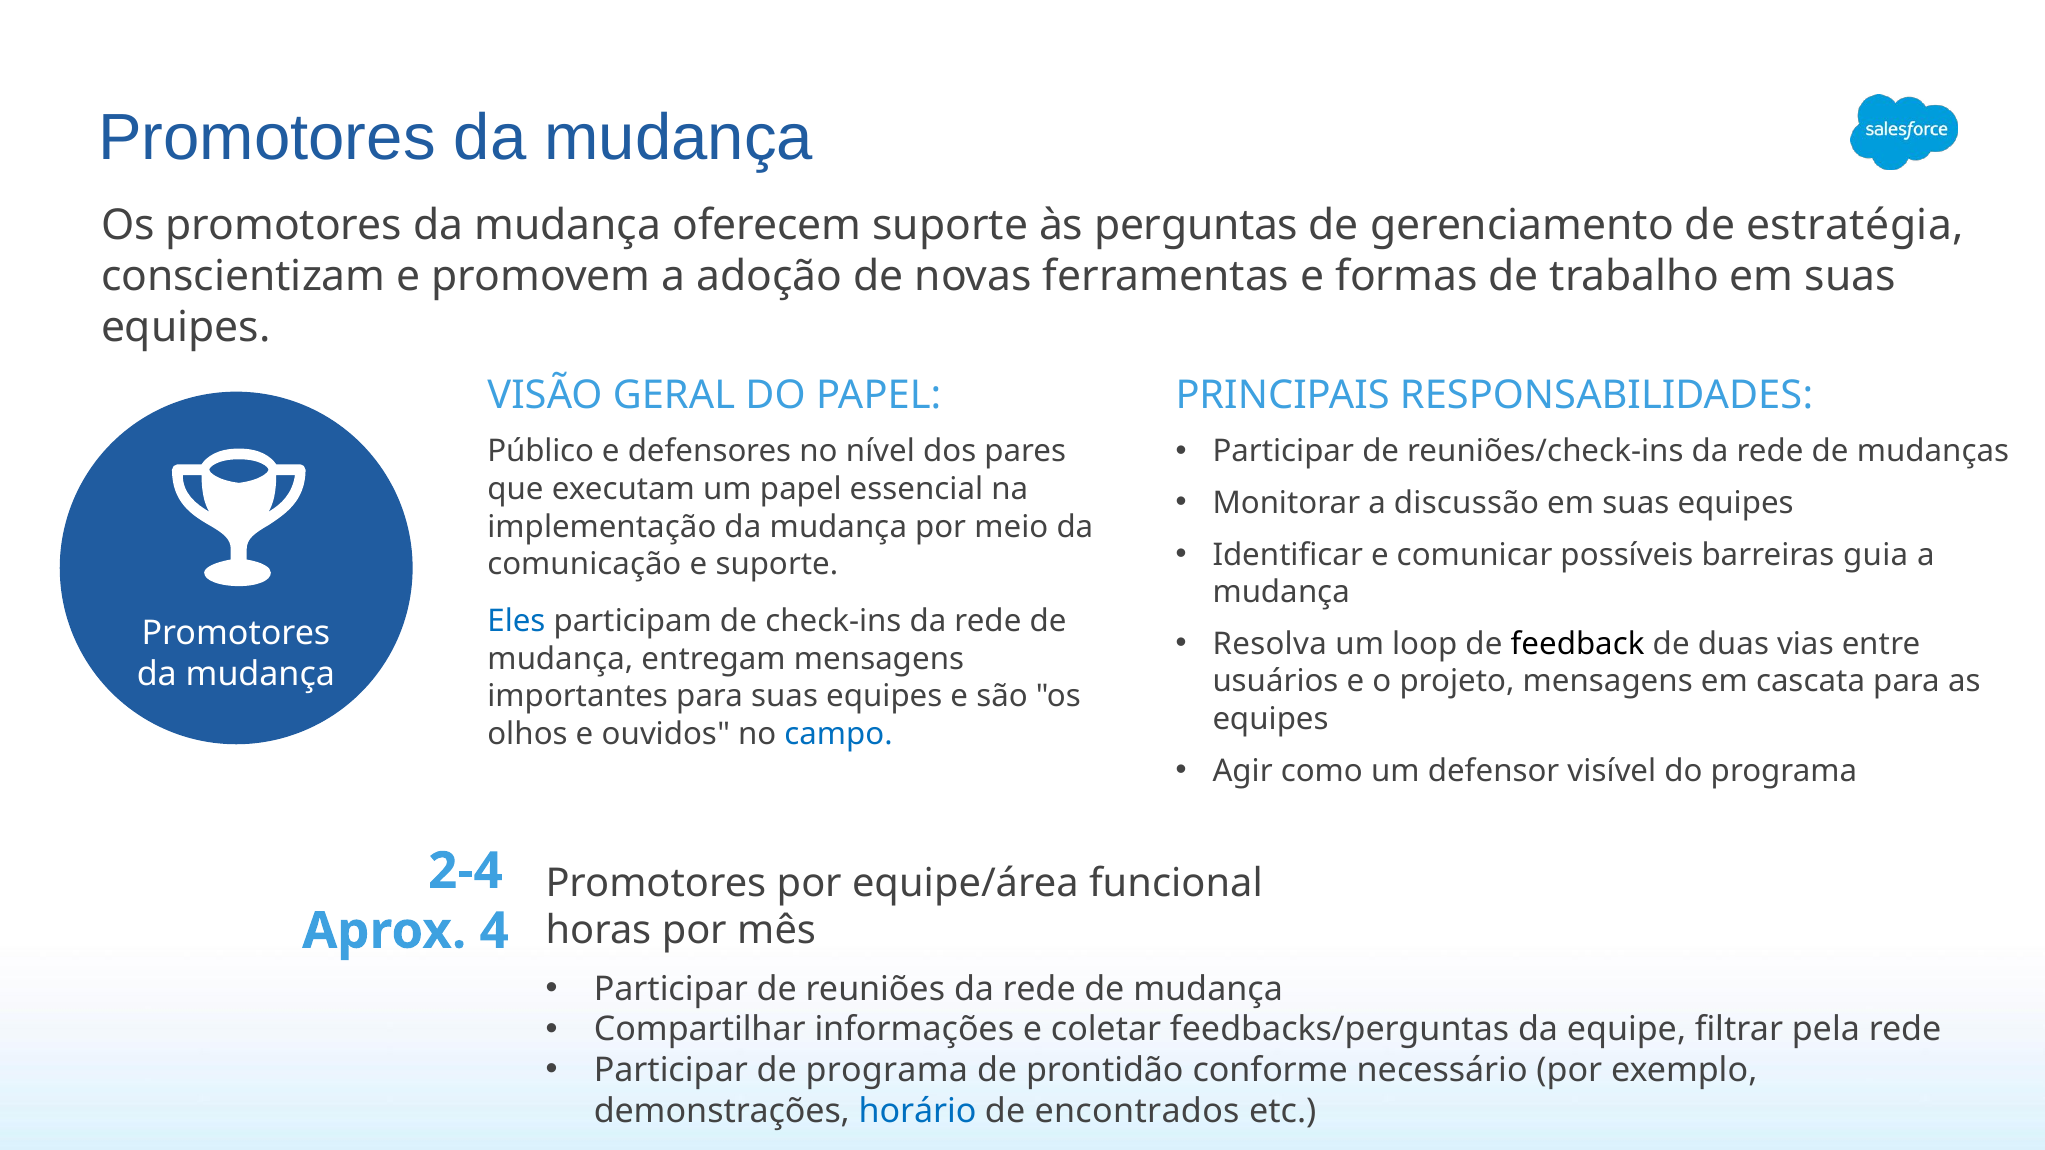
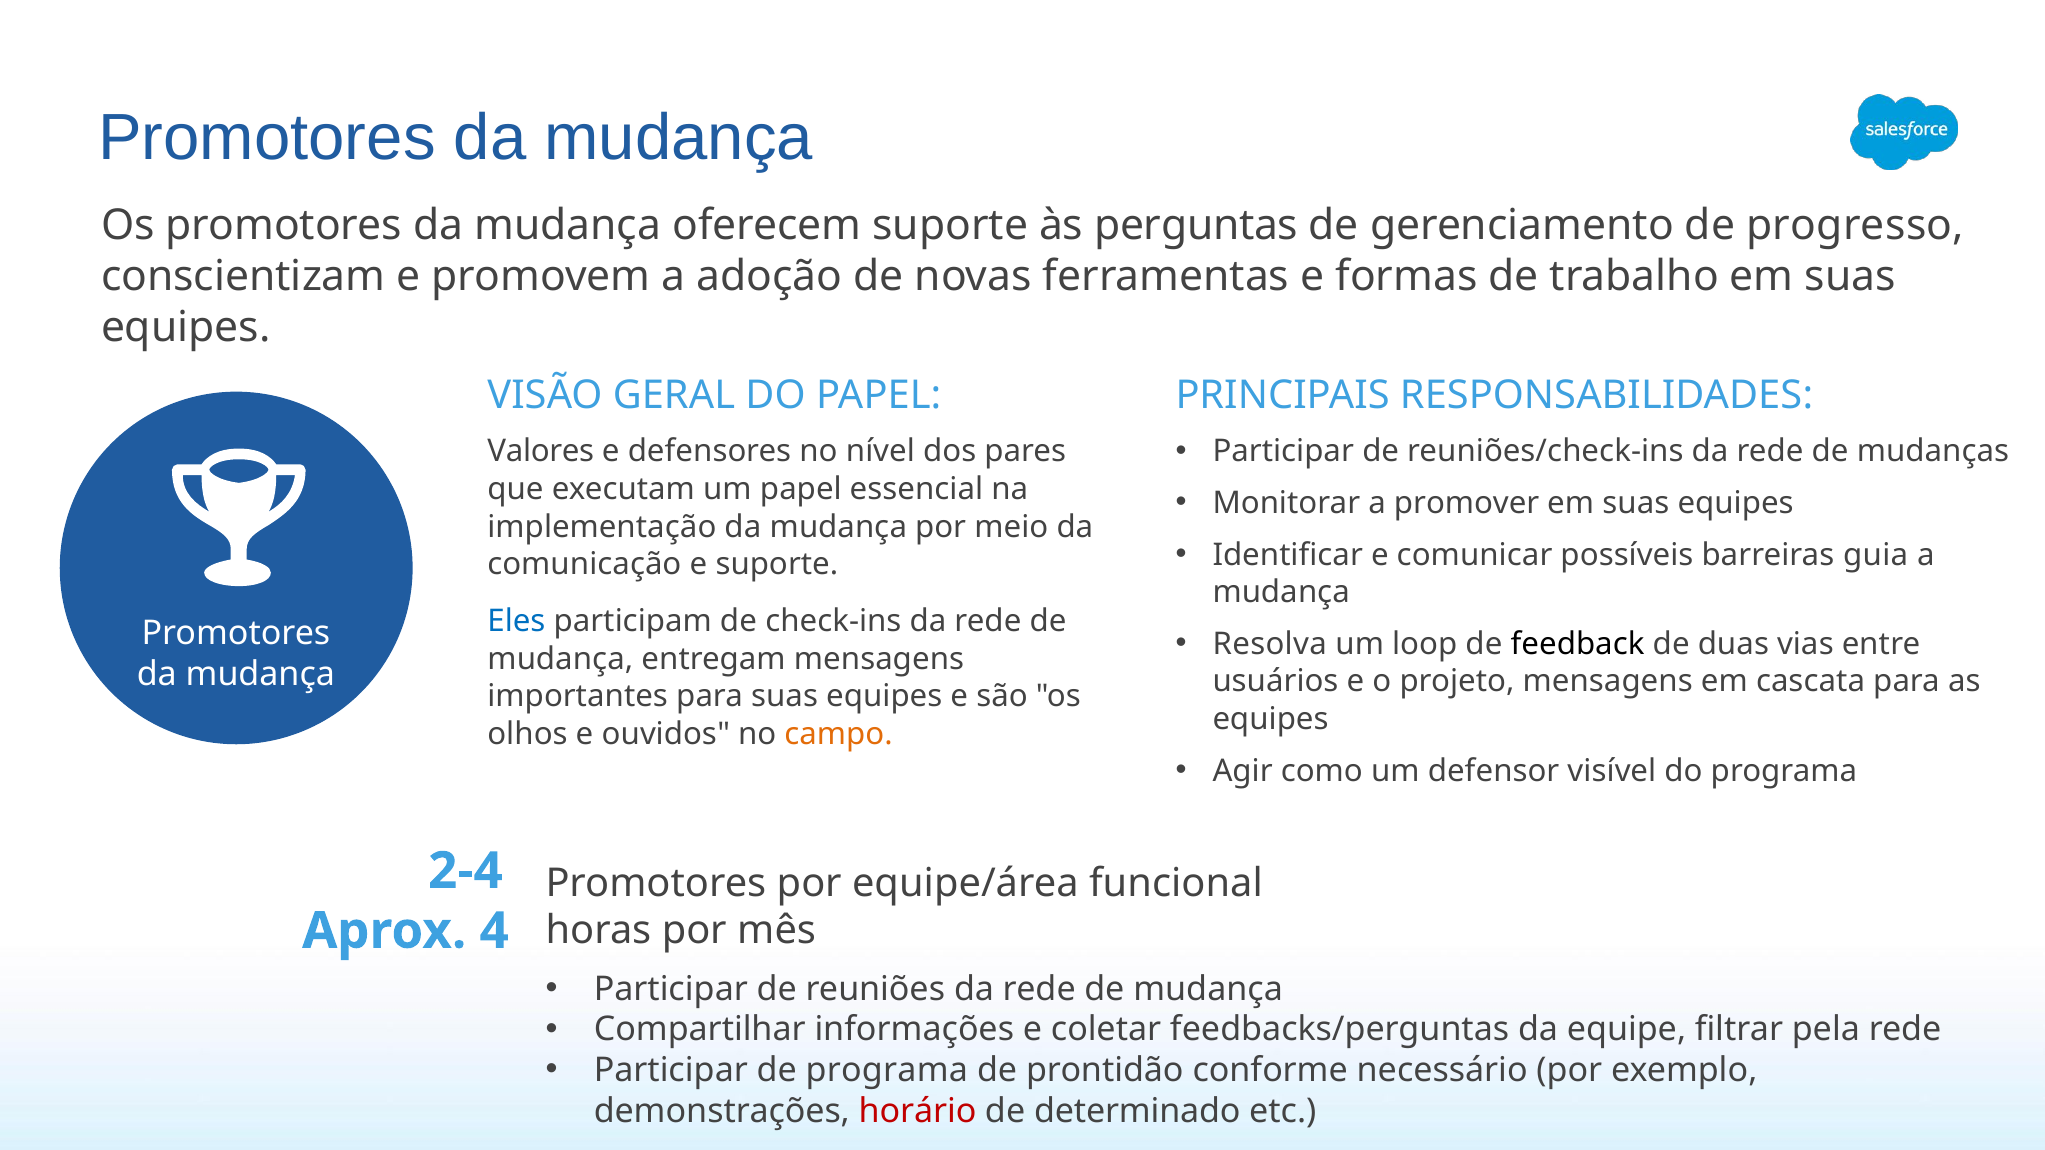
estratégia: estratégia -> progresso (1855, 225)
Público: Público -> Valores (541, 452)
discussão: discussão -> promover (1467, 503)
campo colour: blue -> orange (838, 734)
horário colour: blue -> red (918, 1112)
encontrados: encontrados -> determinado (1137, 1112)
